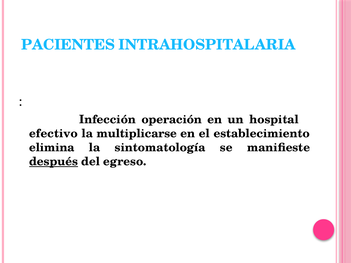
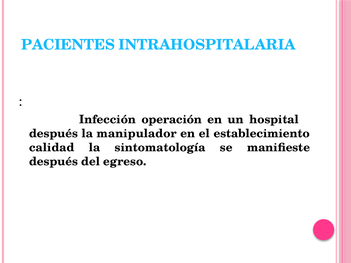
efectivo: efectivo -> después (54, 134)
multiplicarse: multiplicarse -> manipulador (137, 134)
elimina: elimina -> calidad (52, 148)
después underline: present -> none (54, 162)
